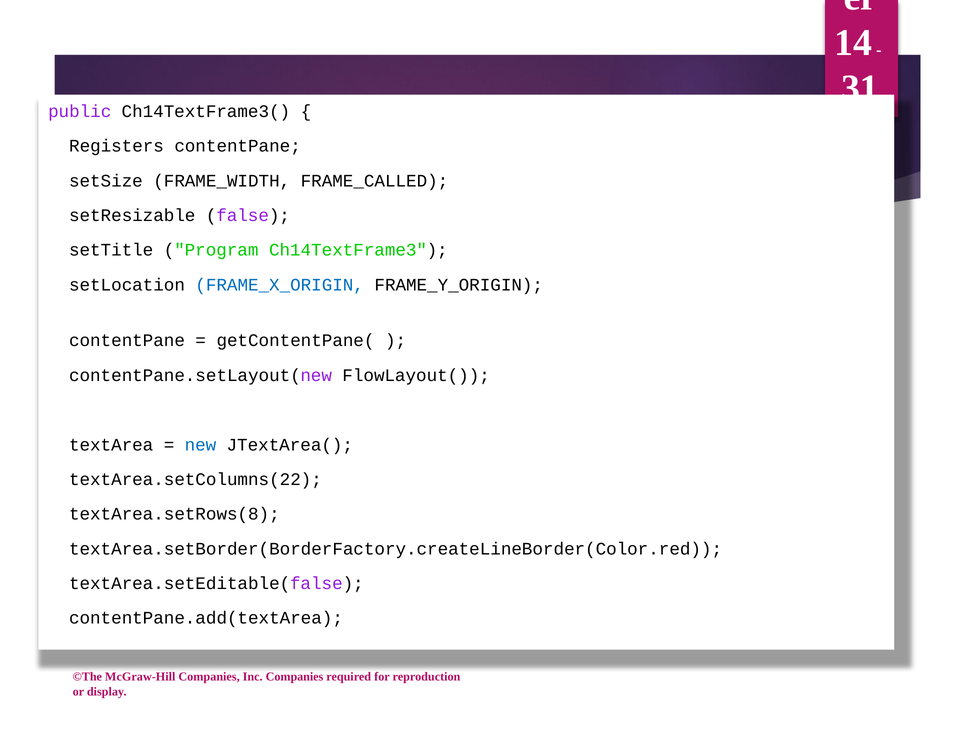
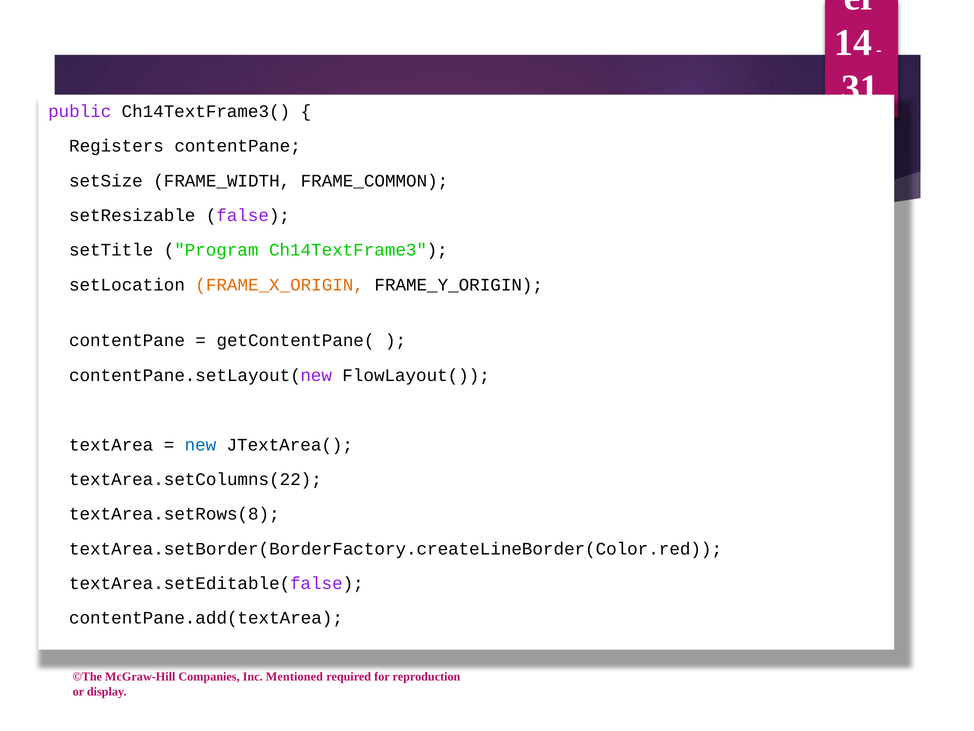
FRAME_CALLED: FRAME_CALLED -> FRAME_COMMON (374, 181)
FRAME_X_ORIGIN colour: blue -> orange (280, 285)
Inc Companies: Companies -> Mentioned (294, 676)
